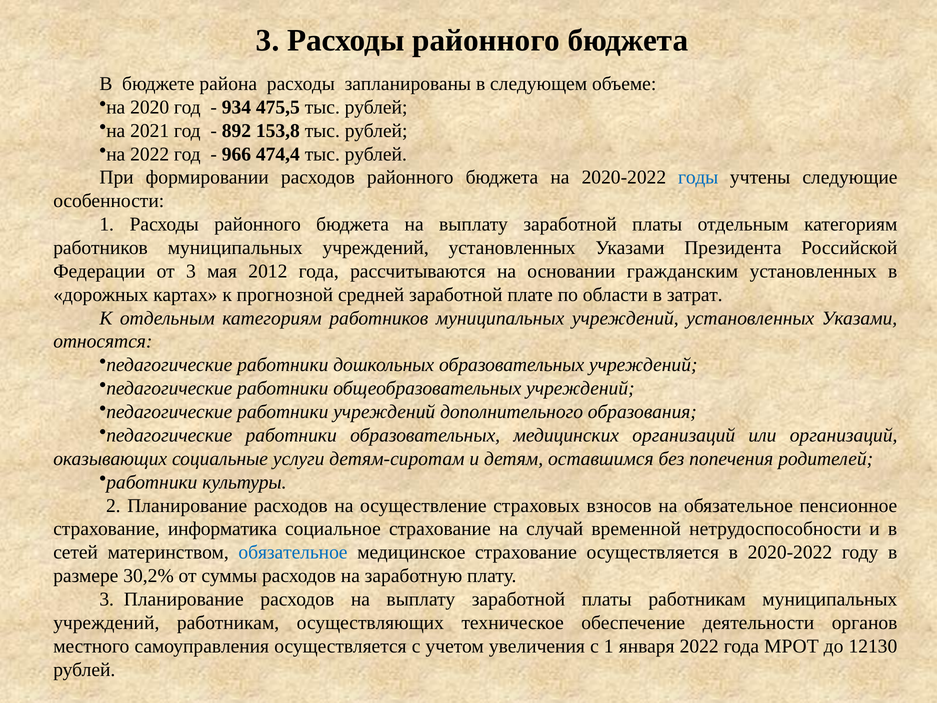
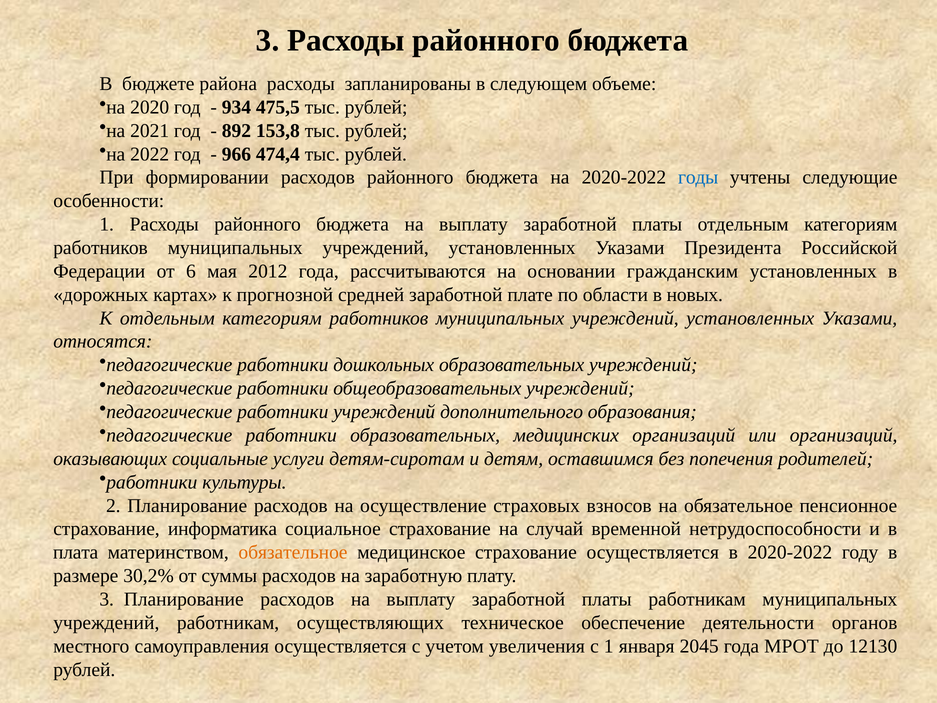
от 3: 3 -> 6 (191, 271)
затрат: затрат -> новых (695, 295)
сетей: сетей -> плата (76, 552)
обязательное colour: blue -> orange (293, 552)
января 2022: 2022 -> 2045 (699, 646)
